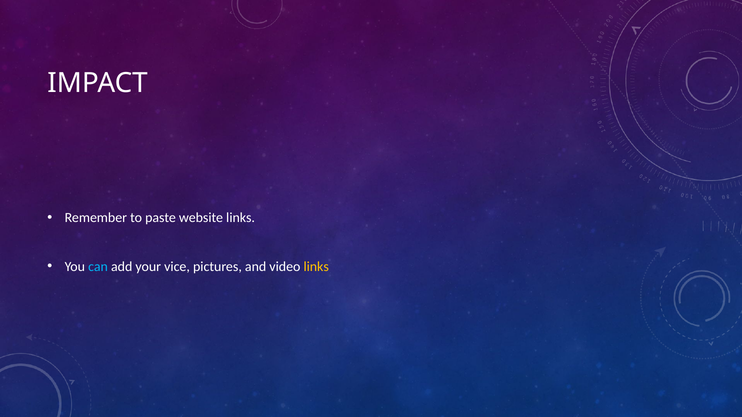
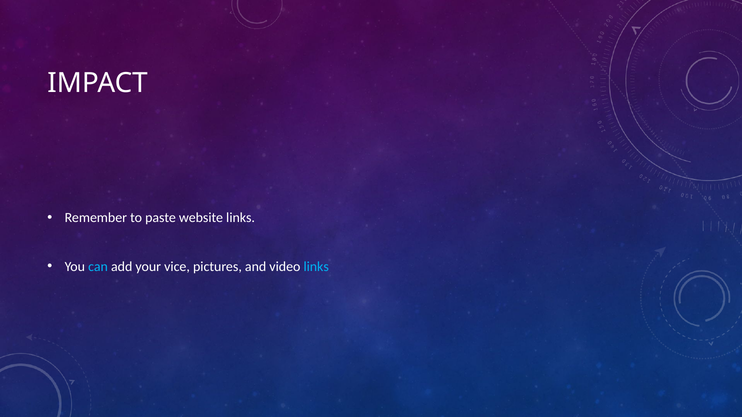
links colour: yellow -> light blue (316, 267)
